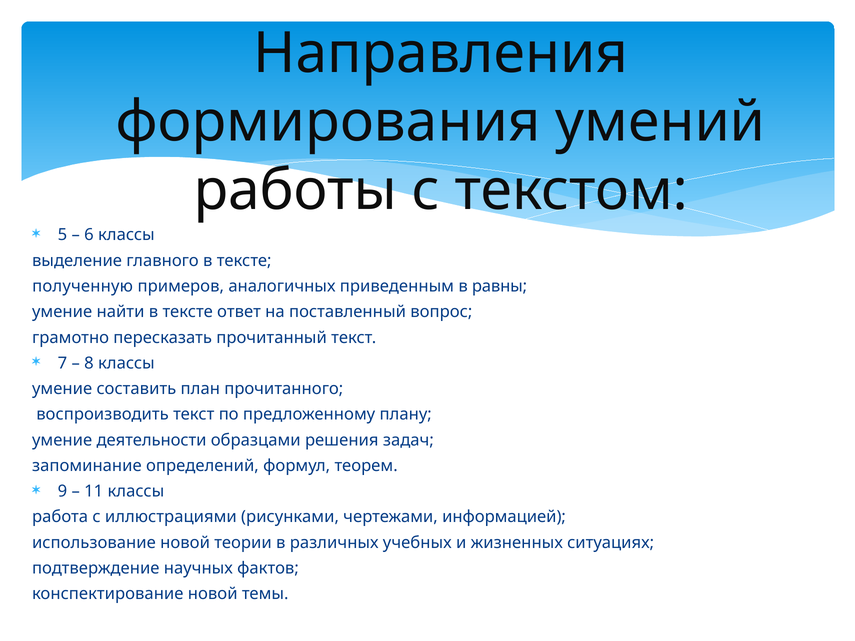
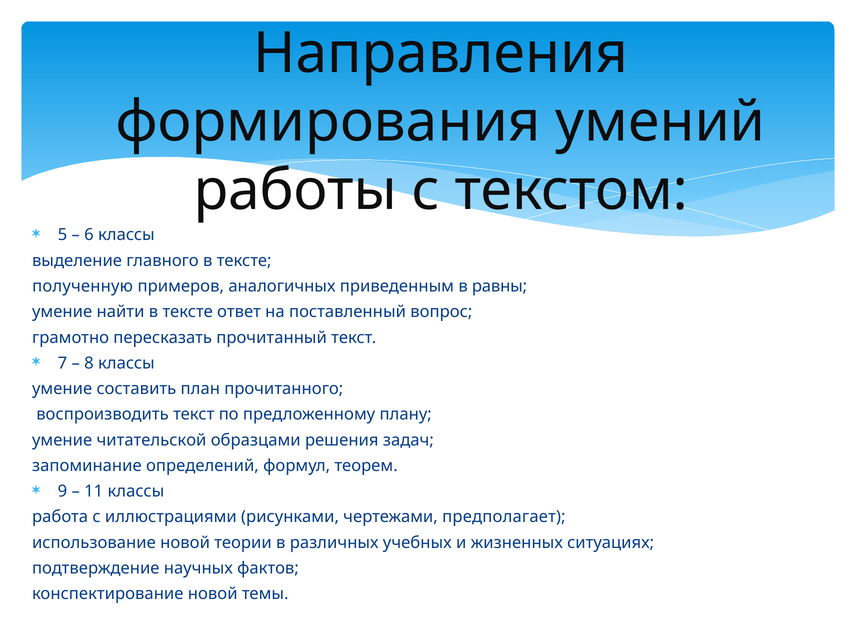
деятельности: деятельности -> читательской (152, 440)
информацией: информацией -> предполагает (504, 517)
